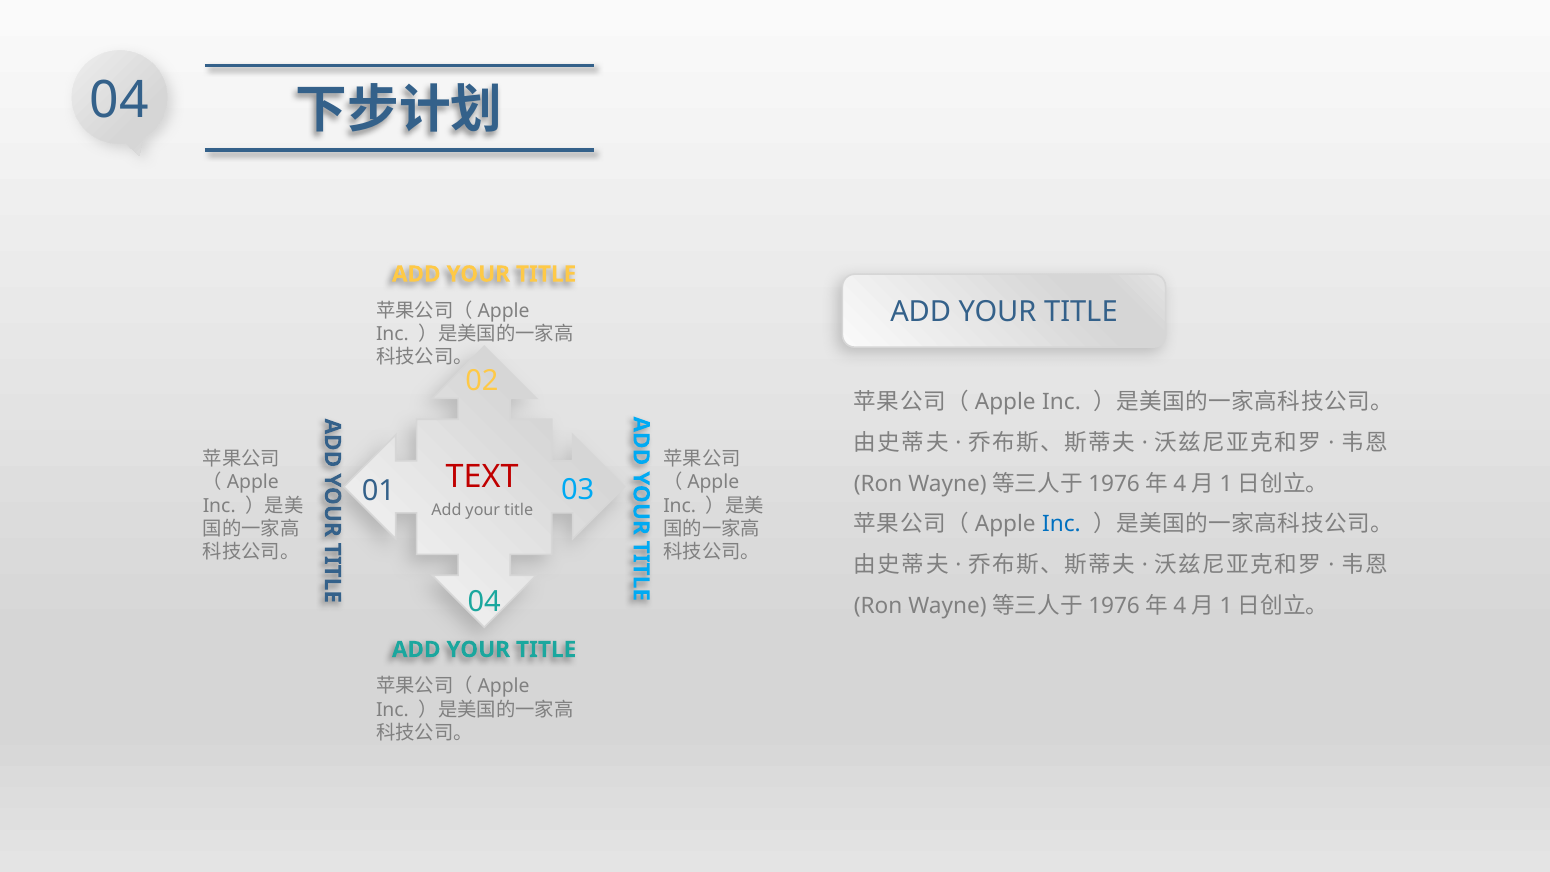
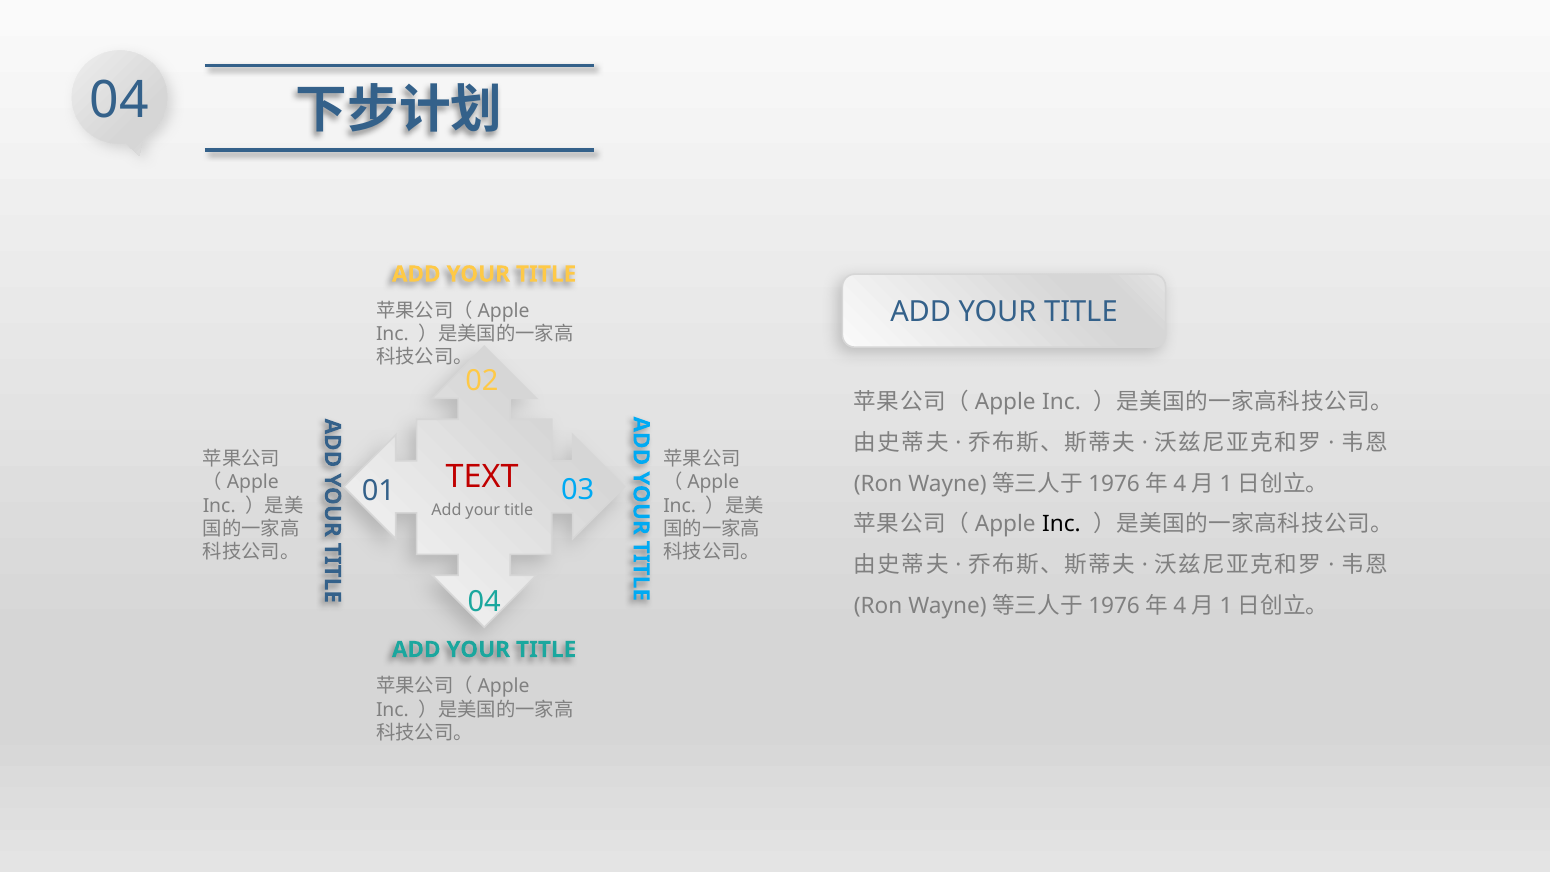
Inc colour: blue -> black (1062, 524)
